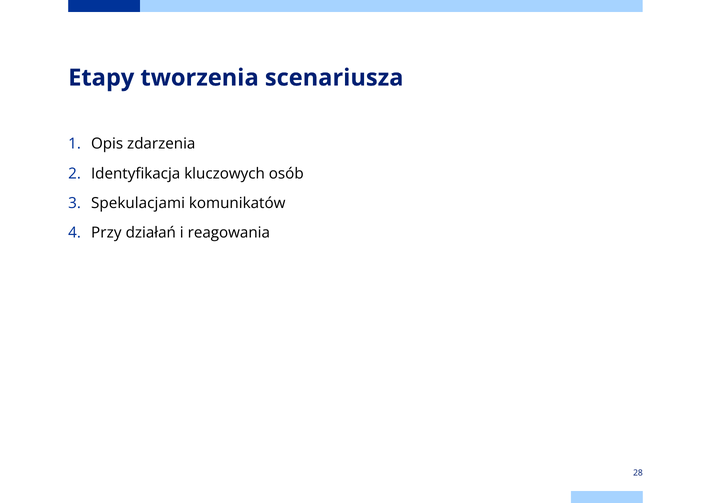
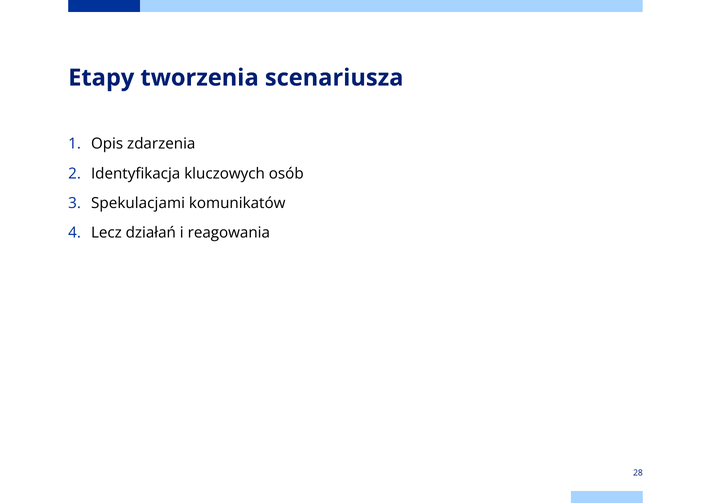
Przy: Przy -> Lecz (106, 233)
